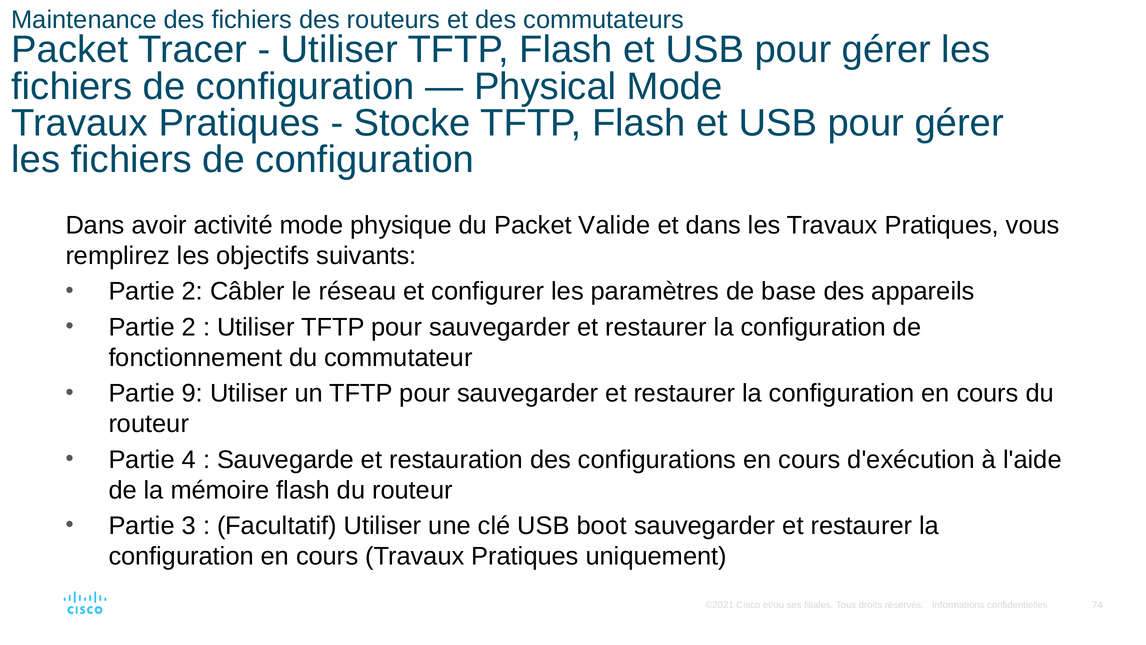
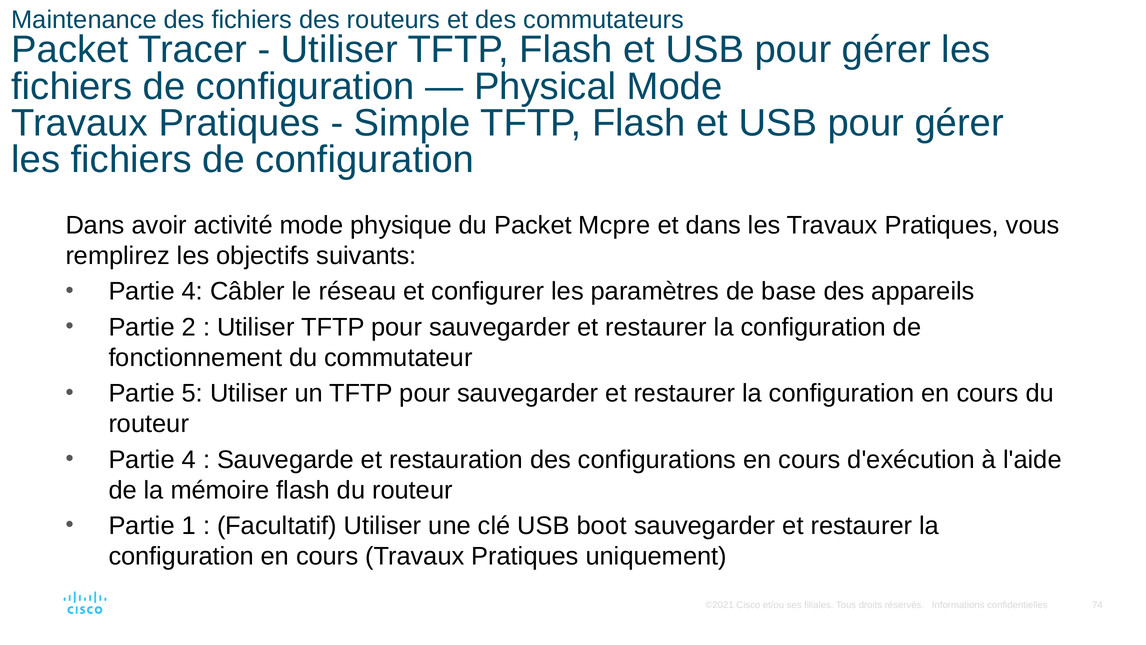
Stocke: Stocke -> Simple (412, 123)
Valide: Valide -> Mcpre (614, 225)
2: 2 -> 4 (192, 291)
9: 9 -> 5 (192, 393)
3: 3 -> 1 (189, 526)
